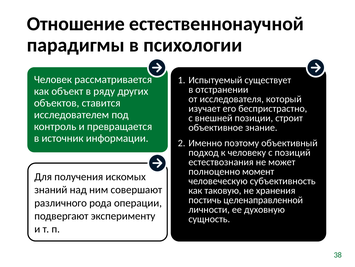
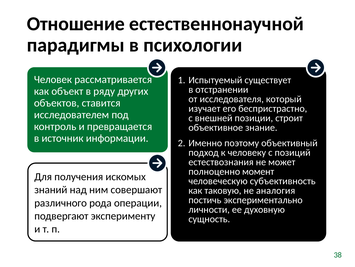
хранения: хранения -> аналогия (276, 190)
целенаправленной: целенаправленной -> экспериментально (263, 199)
